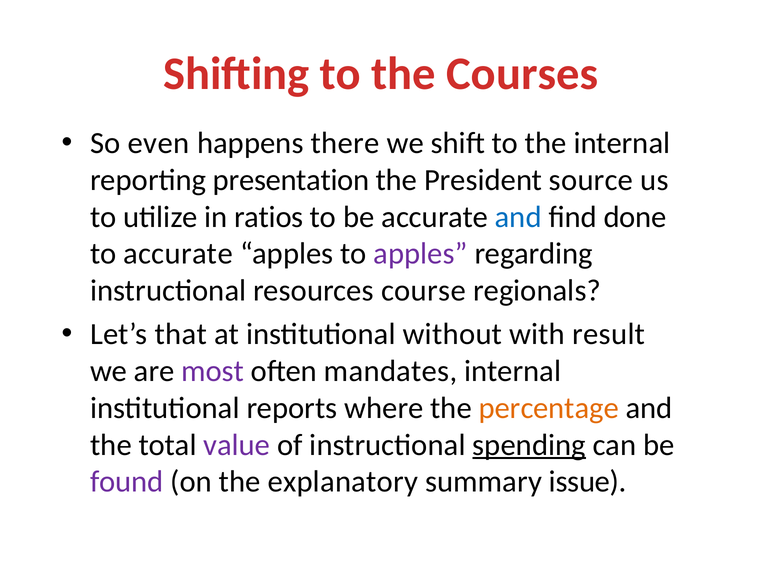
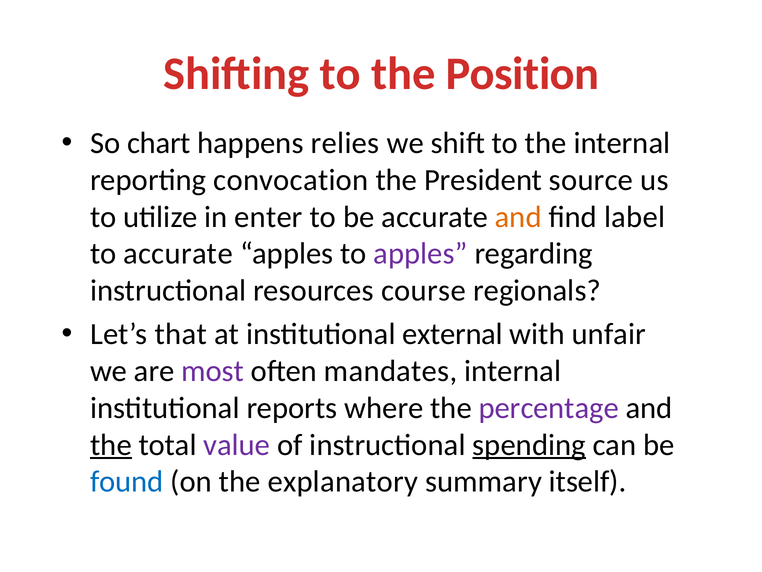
Courses: Courses -> Position (522, 74)
even: even -> chart (159, 143)
there: there -> relies (345, 143)
presentation: presentation -> convocation (291, 180)
ratios: ratios -> enter (268, 217)
and colour: blue -> orange (518, 217)
done: done -> label (635, 217)
without: without -> external (453, 334)
result: result -> unfair (609, 334)
percentage colour: orange -> purple (549, 408)
the underline: none -> present (111, 445)
found colour: purple -> blue (127, 481)
issue: issue -> itself (588, 481)
